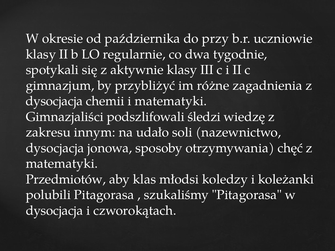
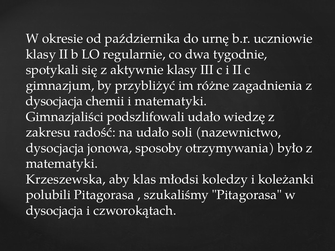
przy: przy -> urnę (215, 39)
podszlifowali śledzi: śledzi -> udało (204, 117)
innym: innym -> radość (95, 133)
chęć: chęć -> było (290, 148)
Przedmiotów: Przedmiotów -> Krzeszewska (66, 179)
